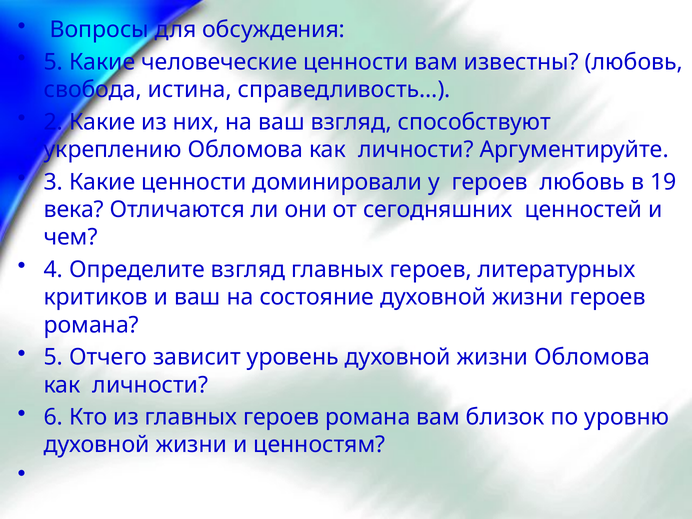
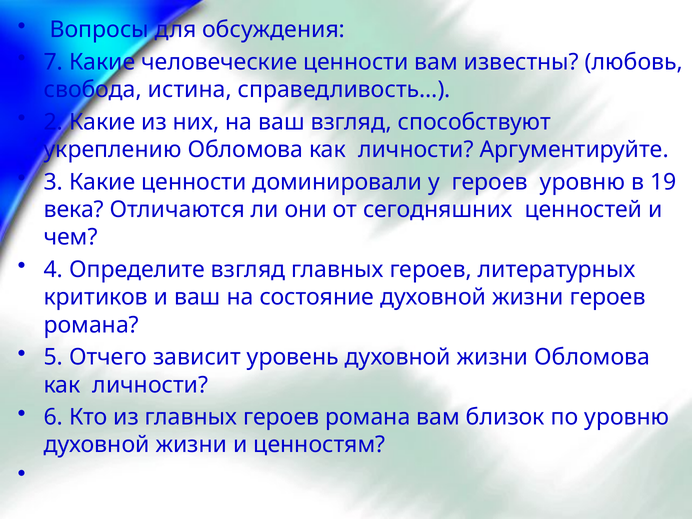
5: 5 -> 7 (53, 62)
героев любовь: любовь -> уровню (582, 182)
